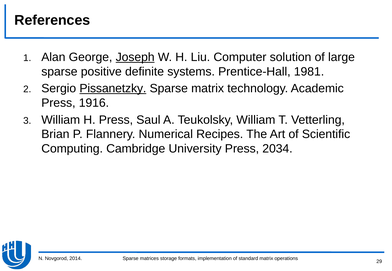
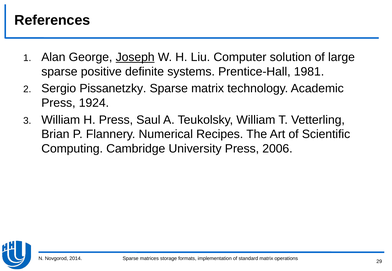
Pissanetzky underline: present -> none (113, 89)
1916: 1916 -> 1924 (94, 103)
2034: 2034 -> 2006 (277, 149)
